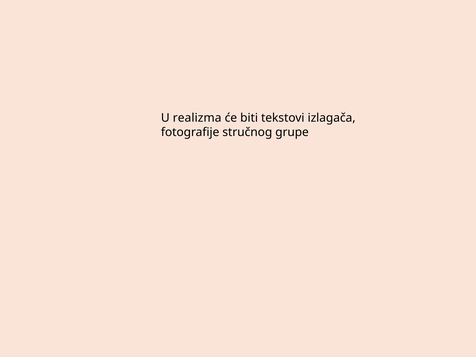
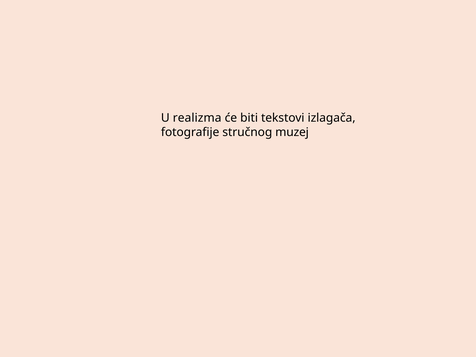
grupe: grupe -> muzej (292, 132)
